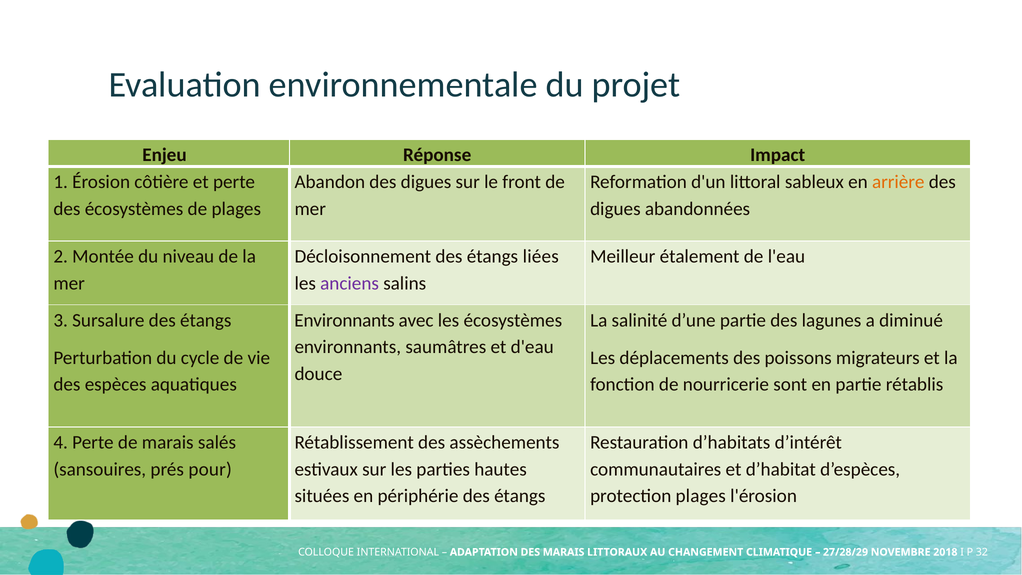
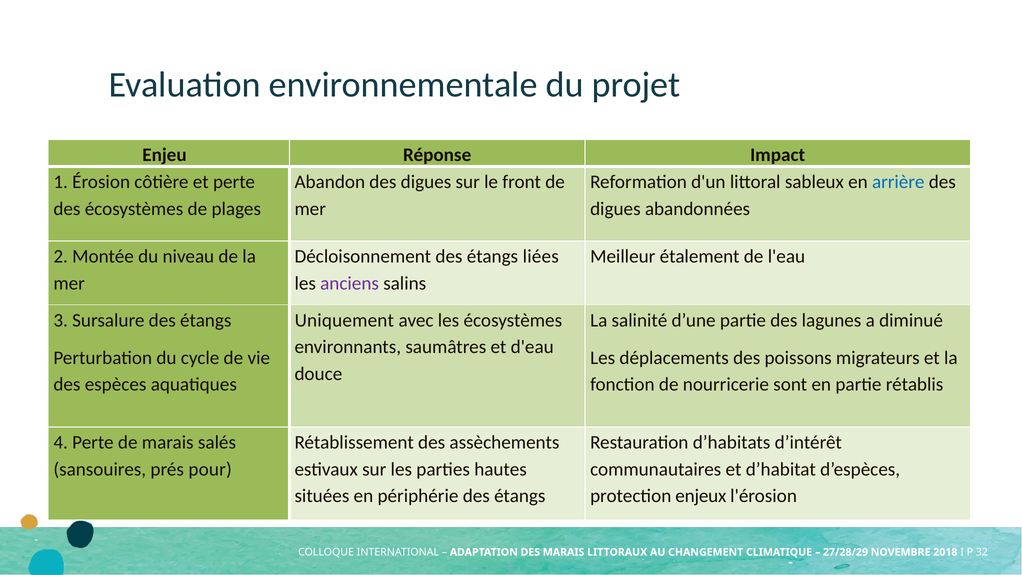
arrière colour: orange -> blue (898, 182)
Environnants: Environnants -> Uniquement (344, 320)
protection plages: plages -> enjeux (701, 496)
